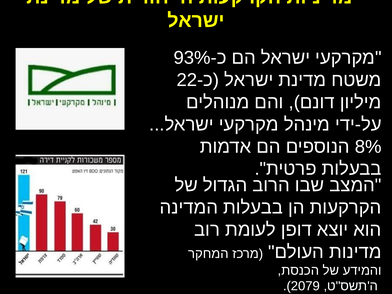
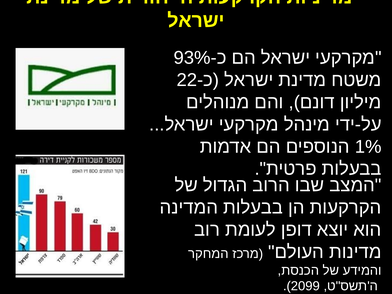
8%: 8% -> 1% (368, 147)
2079: 2079 -> 2099 (305, 286)
